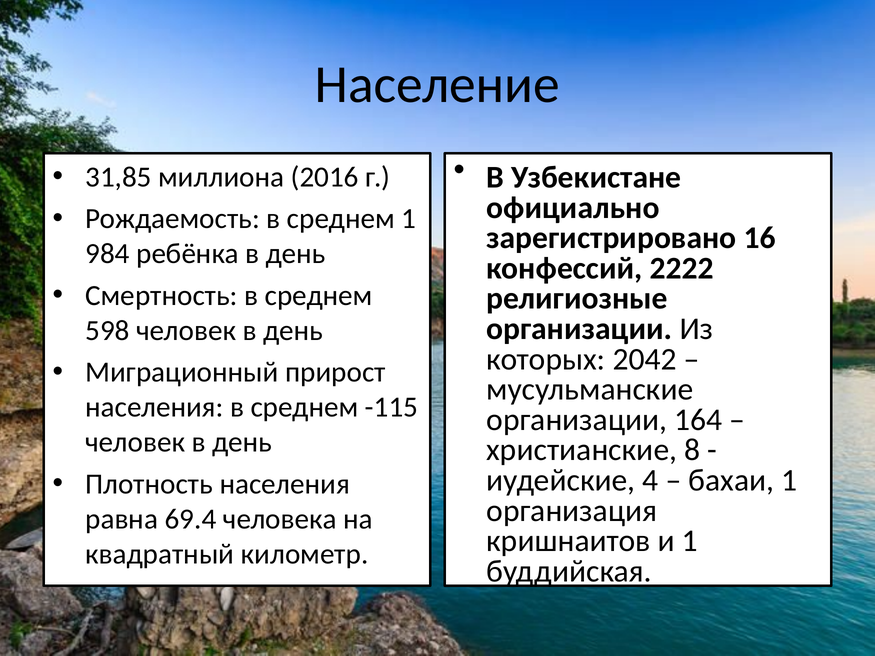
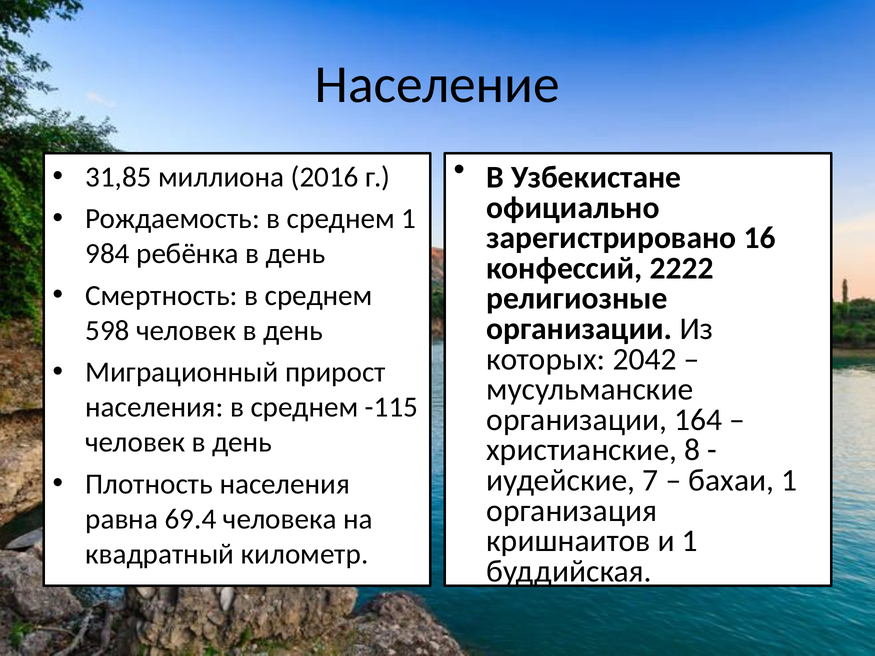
4: 4 -> 7 (650, 481)
